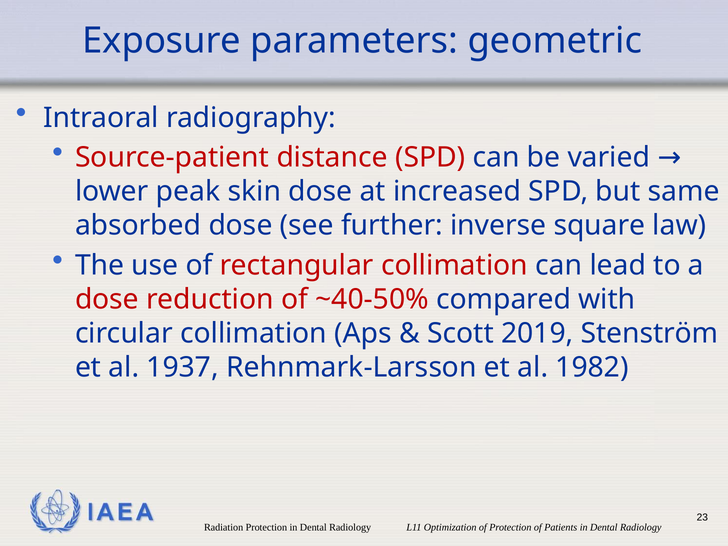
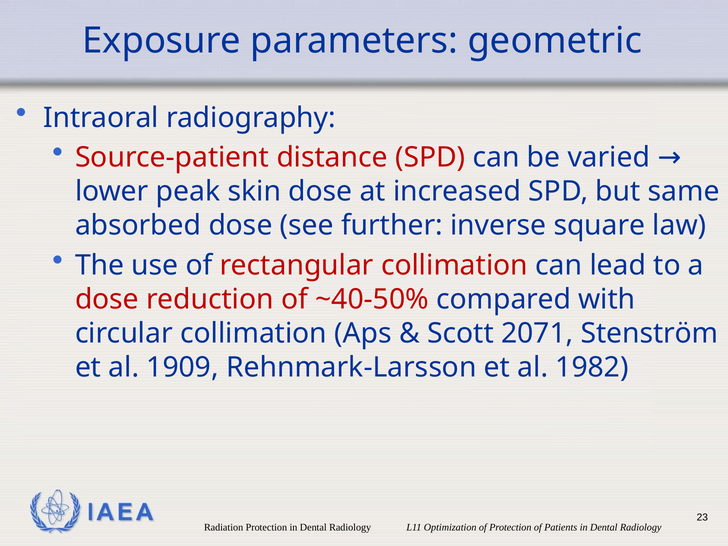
2019: 2019 -> 2071 (537, 333)
1937: 1937 -> 1909 (183, 367)
